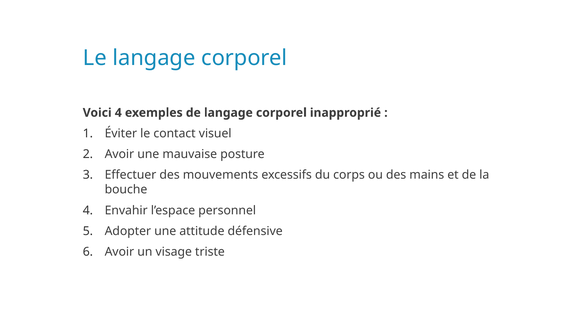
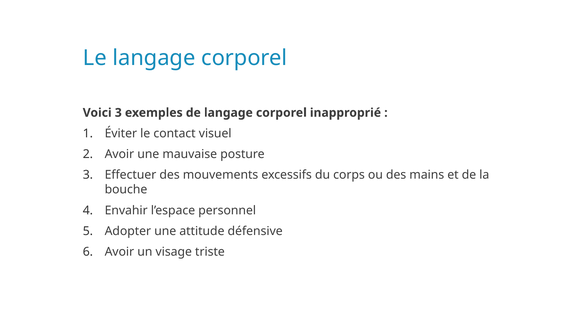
Voici 4: 4 -> 3 (118, 113)
